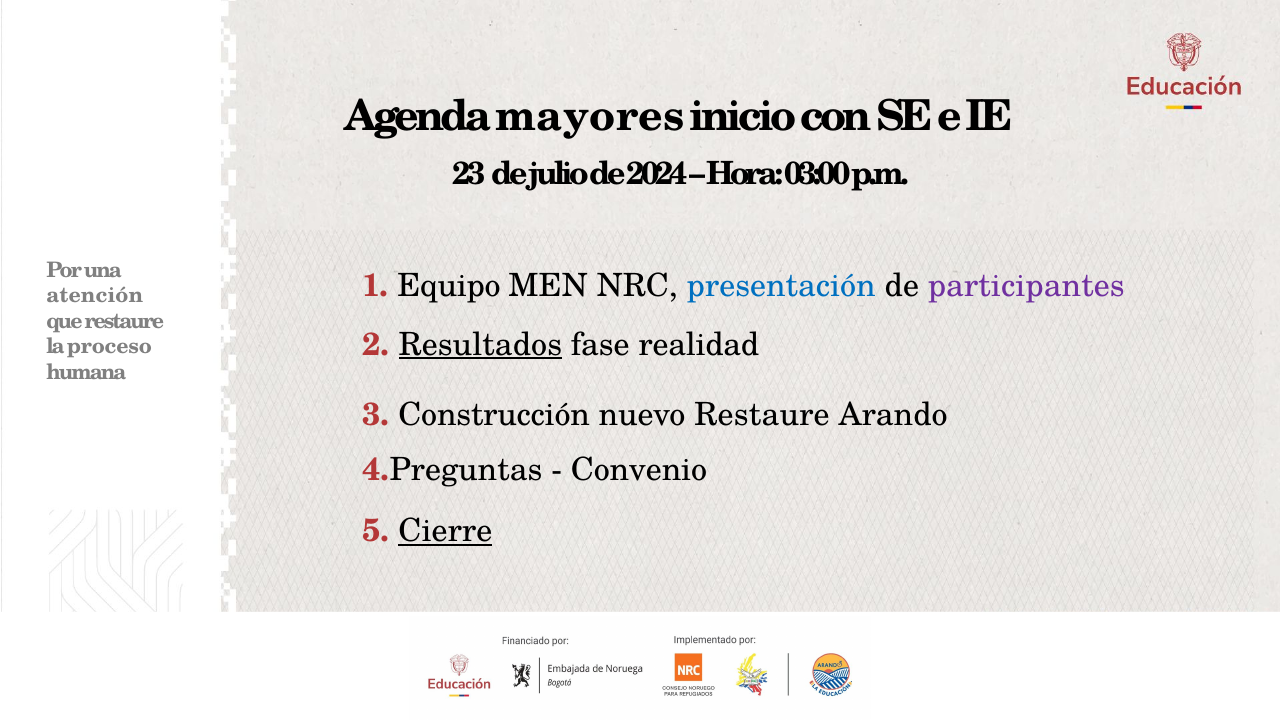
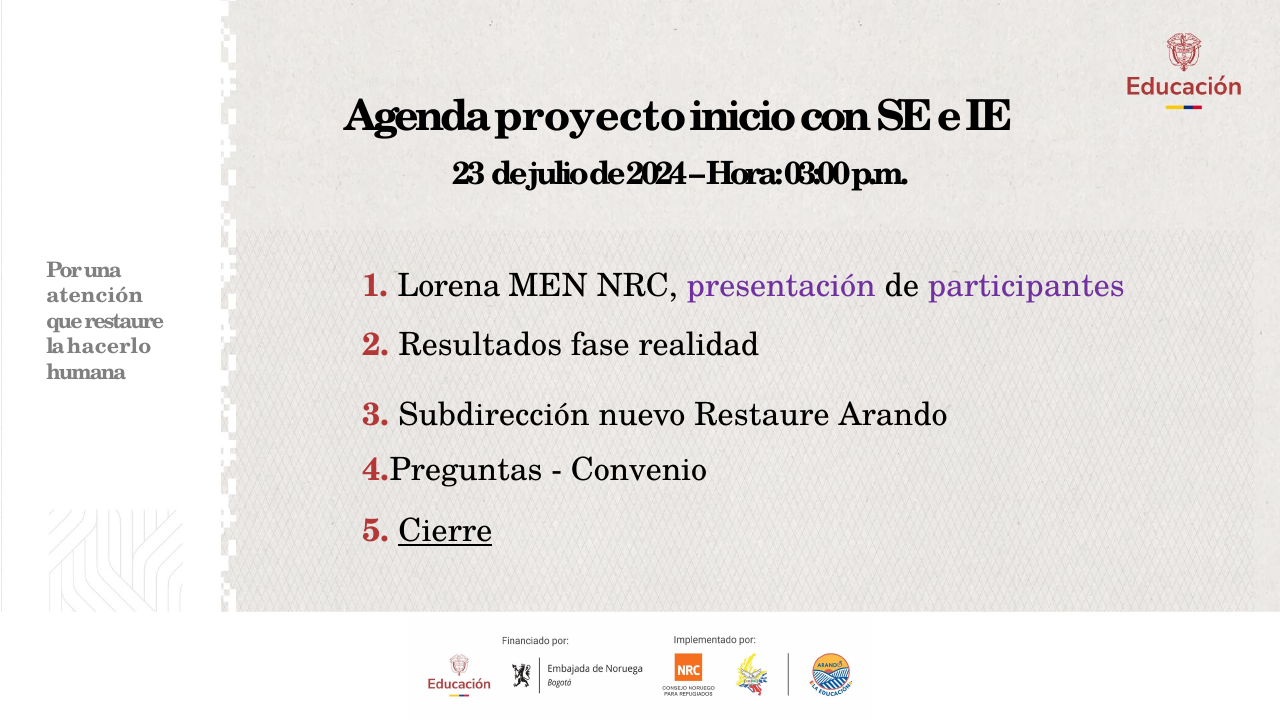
mayores: mayores -> proyecto (591, 116)
Equipo: Equipo -> Lorena (449, 286)
presentación colour: blue -> purple (781, 286)
Resultados underline: present -> none (480, 345)
proceso: proceso -> hacerlo (109, 347)
Construcción: Construcción -> Subdirección (494, 415)
